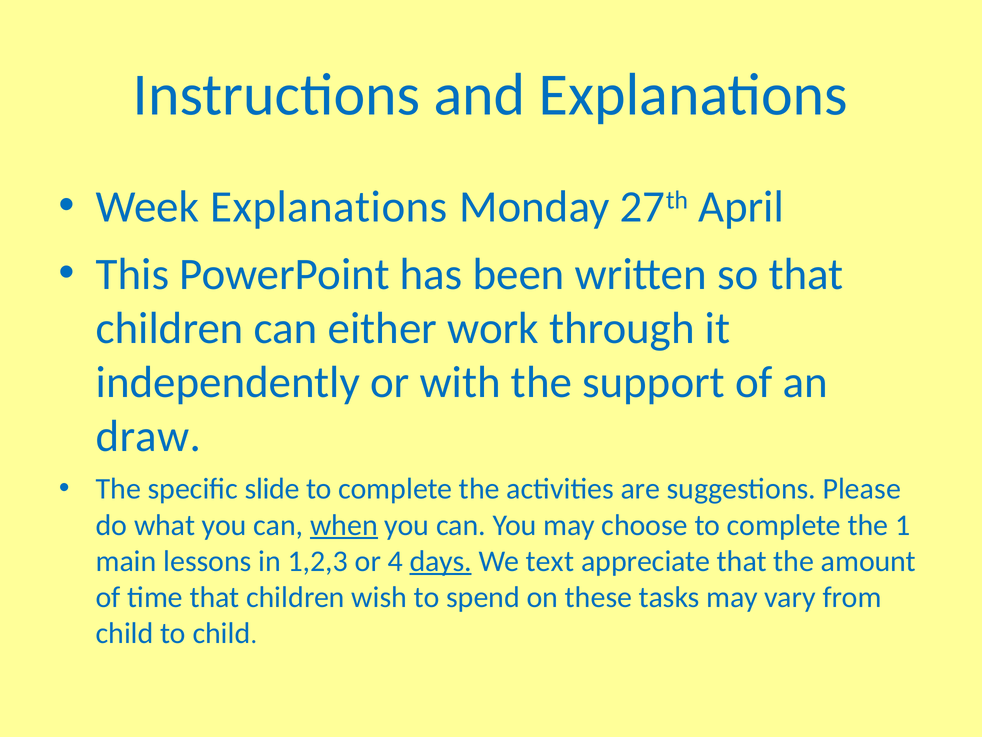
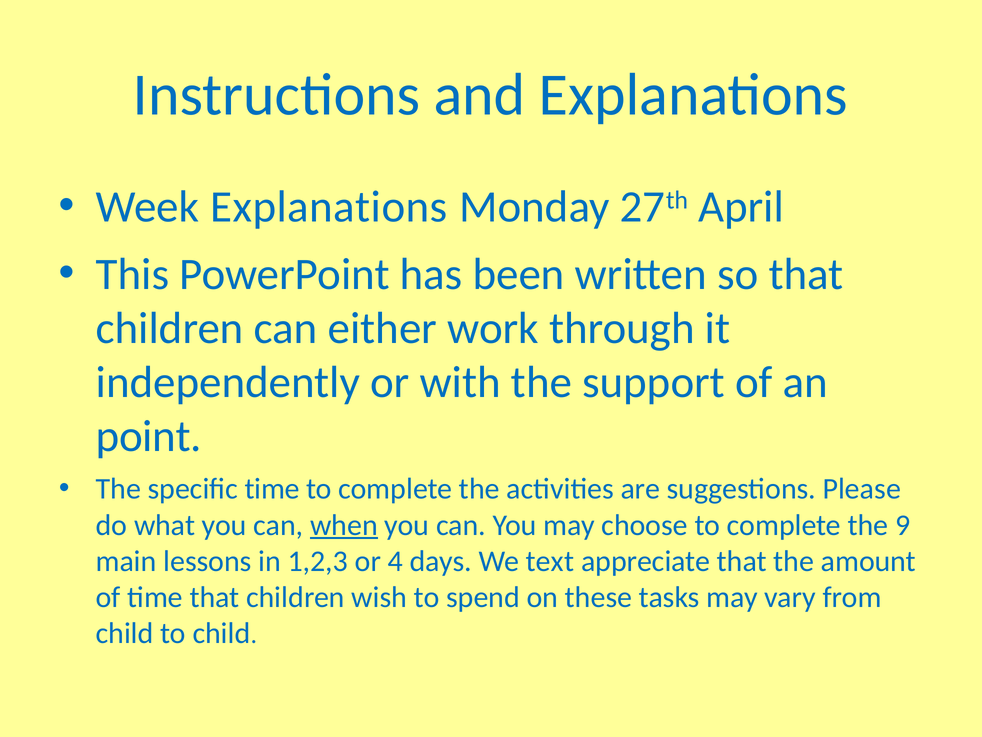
draw: draw -> point (149, 436)
specific slide: slide -> time (272, 489)
1: 1 -> 9 (903, 525)
days underline: present -> none (441, 561)
